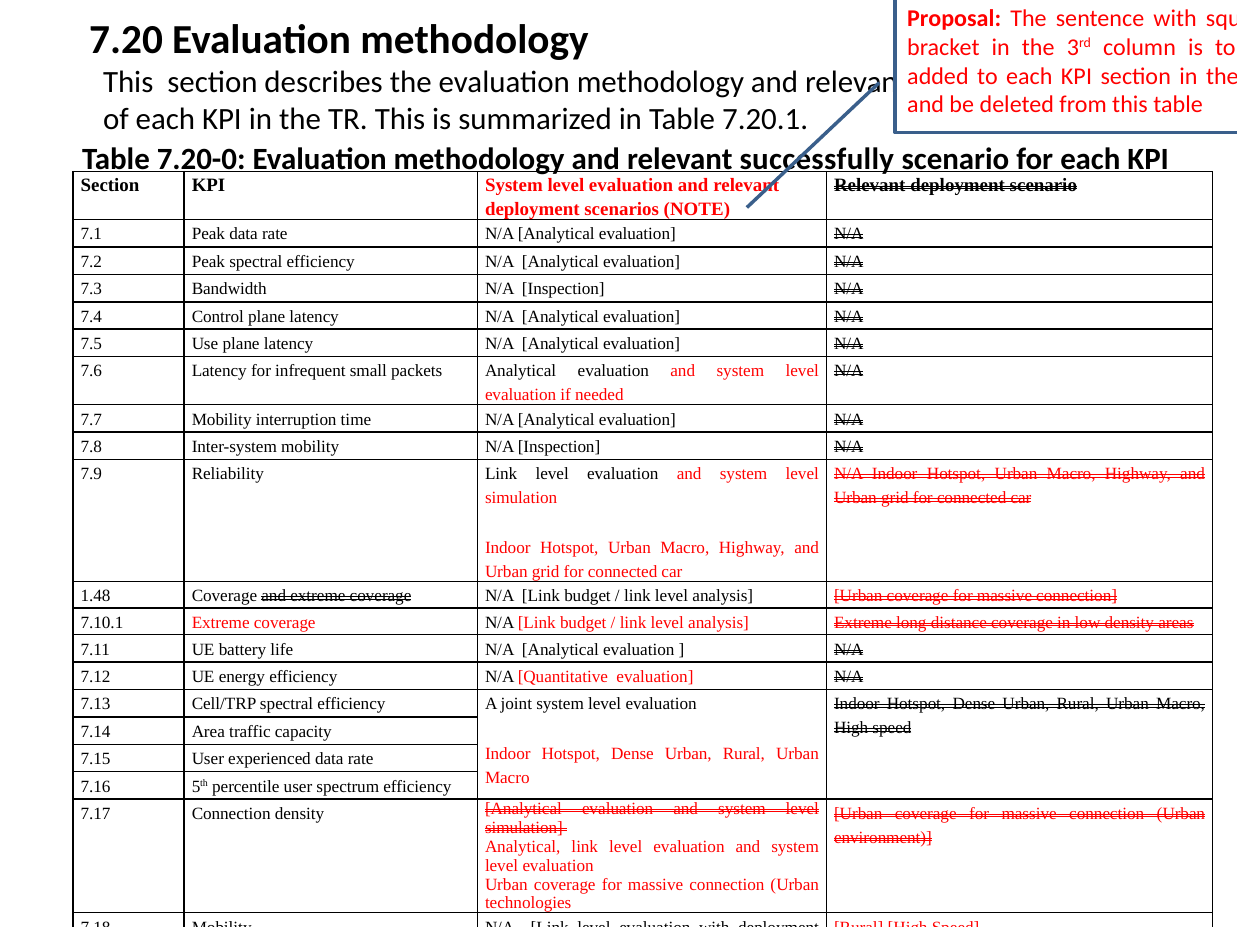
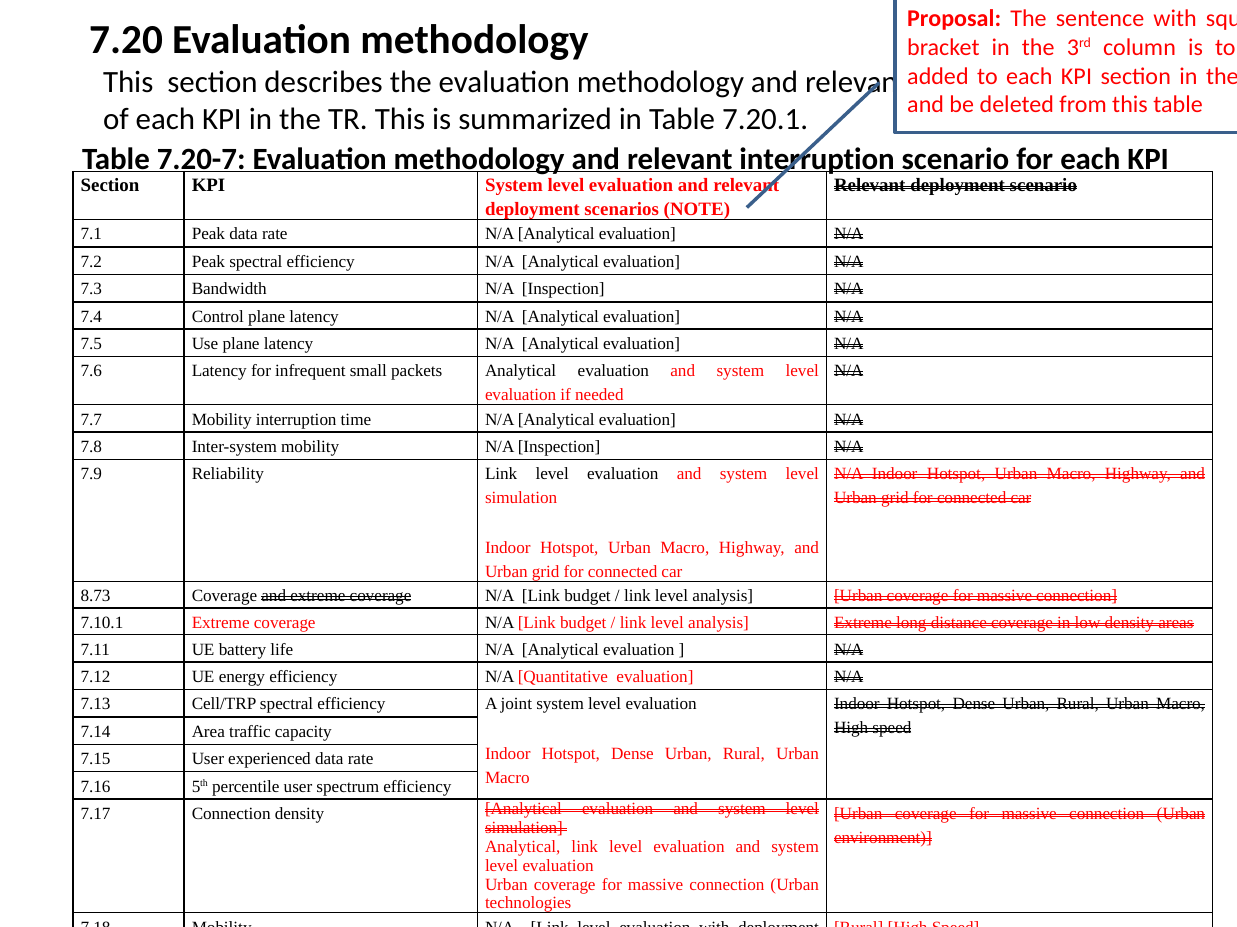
7.20-0: 7.20-0 -> 7.20-7 (201, 159)
relevant successfully: successfully -> interruption (817, 159)
1.48: 1.48 -> 8.73 (96, 597)
